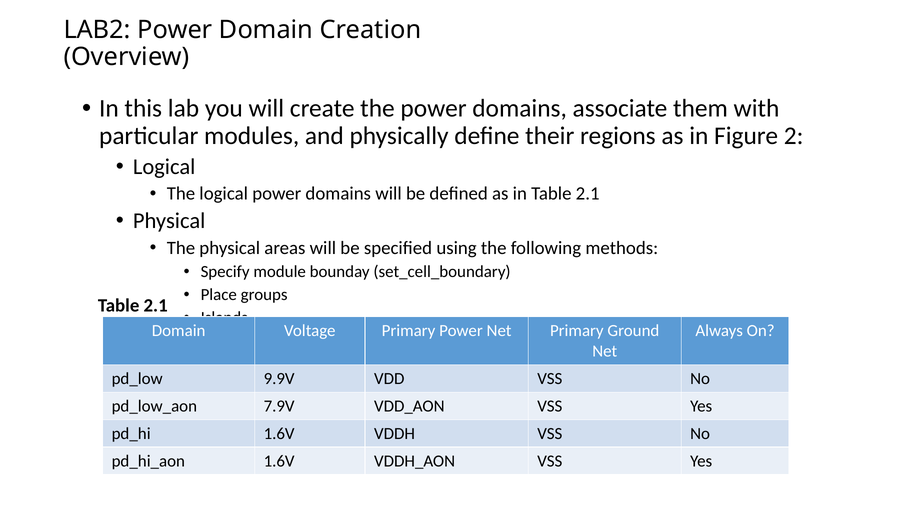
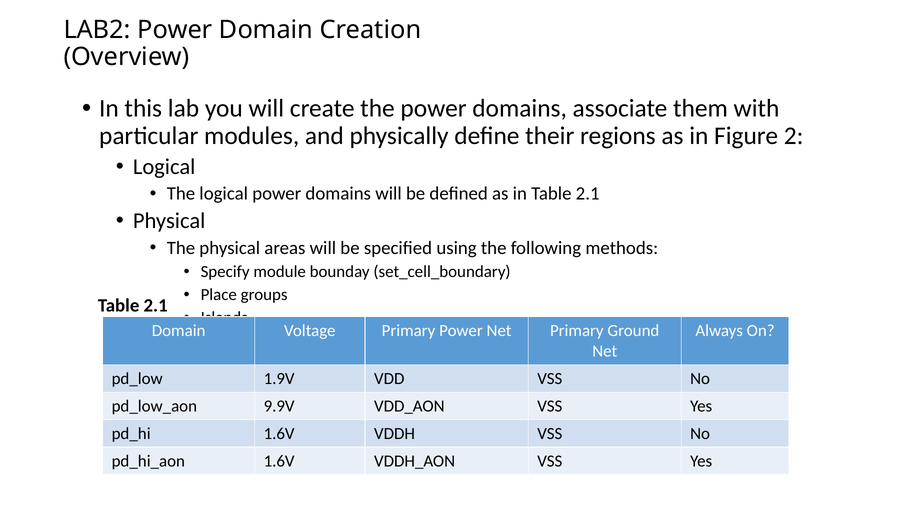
9.9V: 9.9V -> 1.9V (279, 379)
7.9V: 7.9V -> 9.9V (279, 406)
